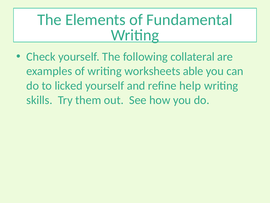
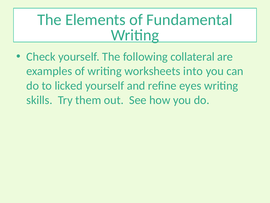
able: able -> into (193, 71)
help: help -> eyes (190, 85)
